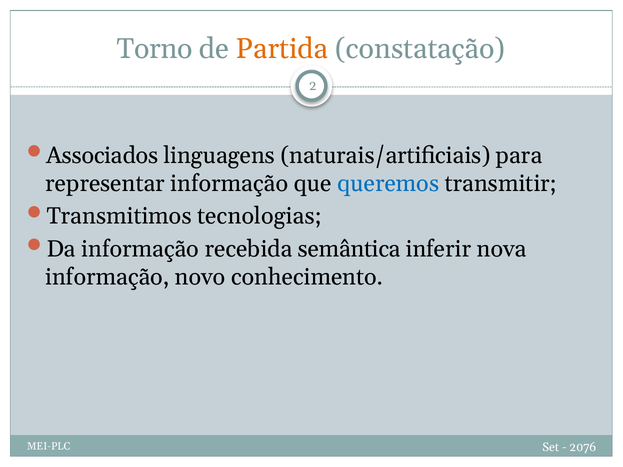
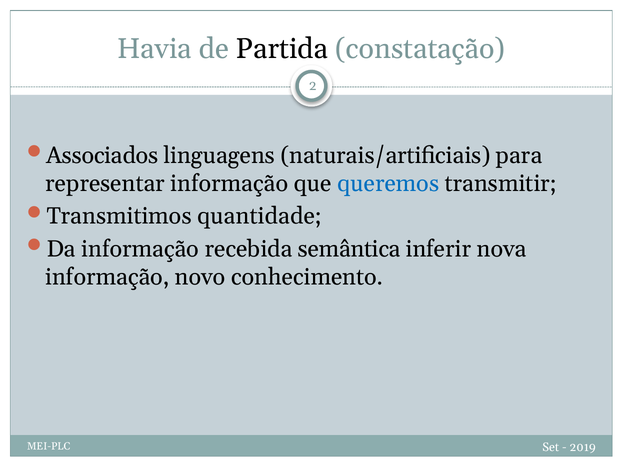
Torno: Torno -> Havia (154, 49)
Partida colour: orange -> black (282, 49)
tecnologias: tecnologias -> quantidade (260, 216)
2076: 2076 -> 2019 (583, 448)
